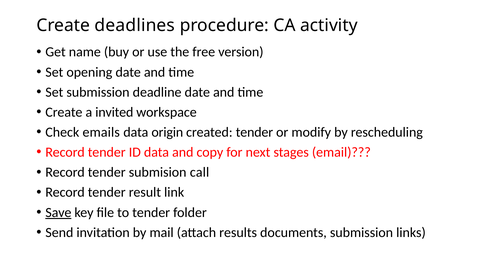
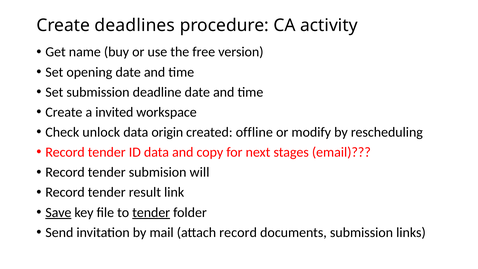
emails: emails -> unlock (101, 132)
created tender: tender -> offline (254, 132)
call: call -> will (200, 172)
tender underline: none -> present (151, 212)
attach results: results -> record (238, 232)
